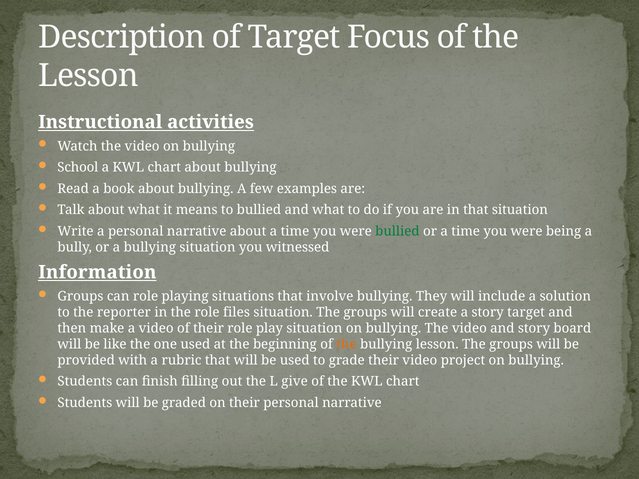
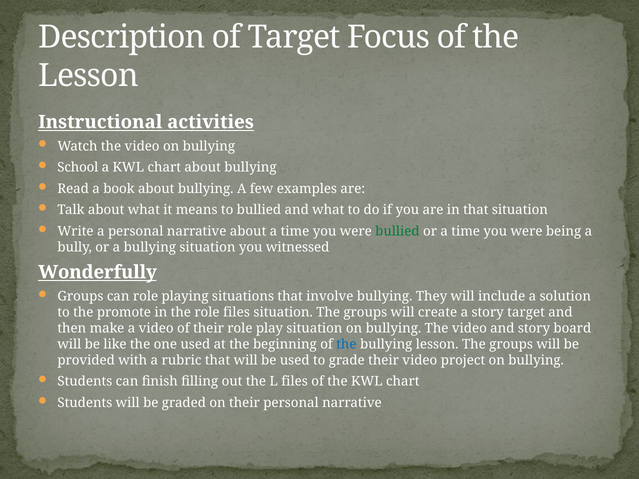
Information: Information -> Wonderfully (98, 272)
reporter: reporter -> promote (124, 312)
the colour: orange -> blue (346, 344)
L give: give -> files (295, 382)
